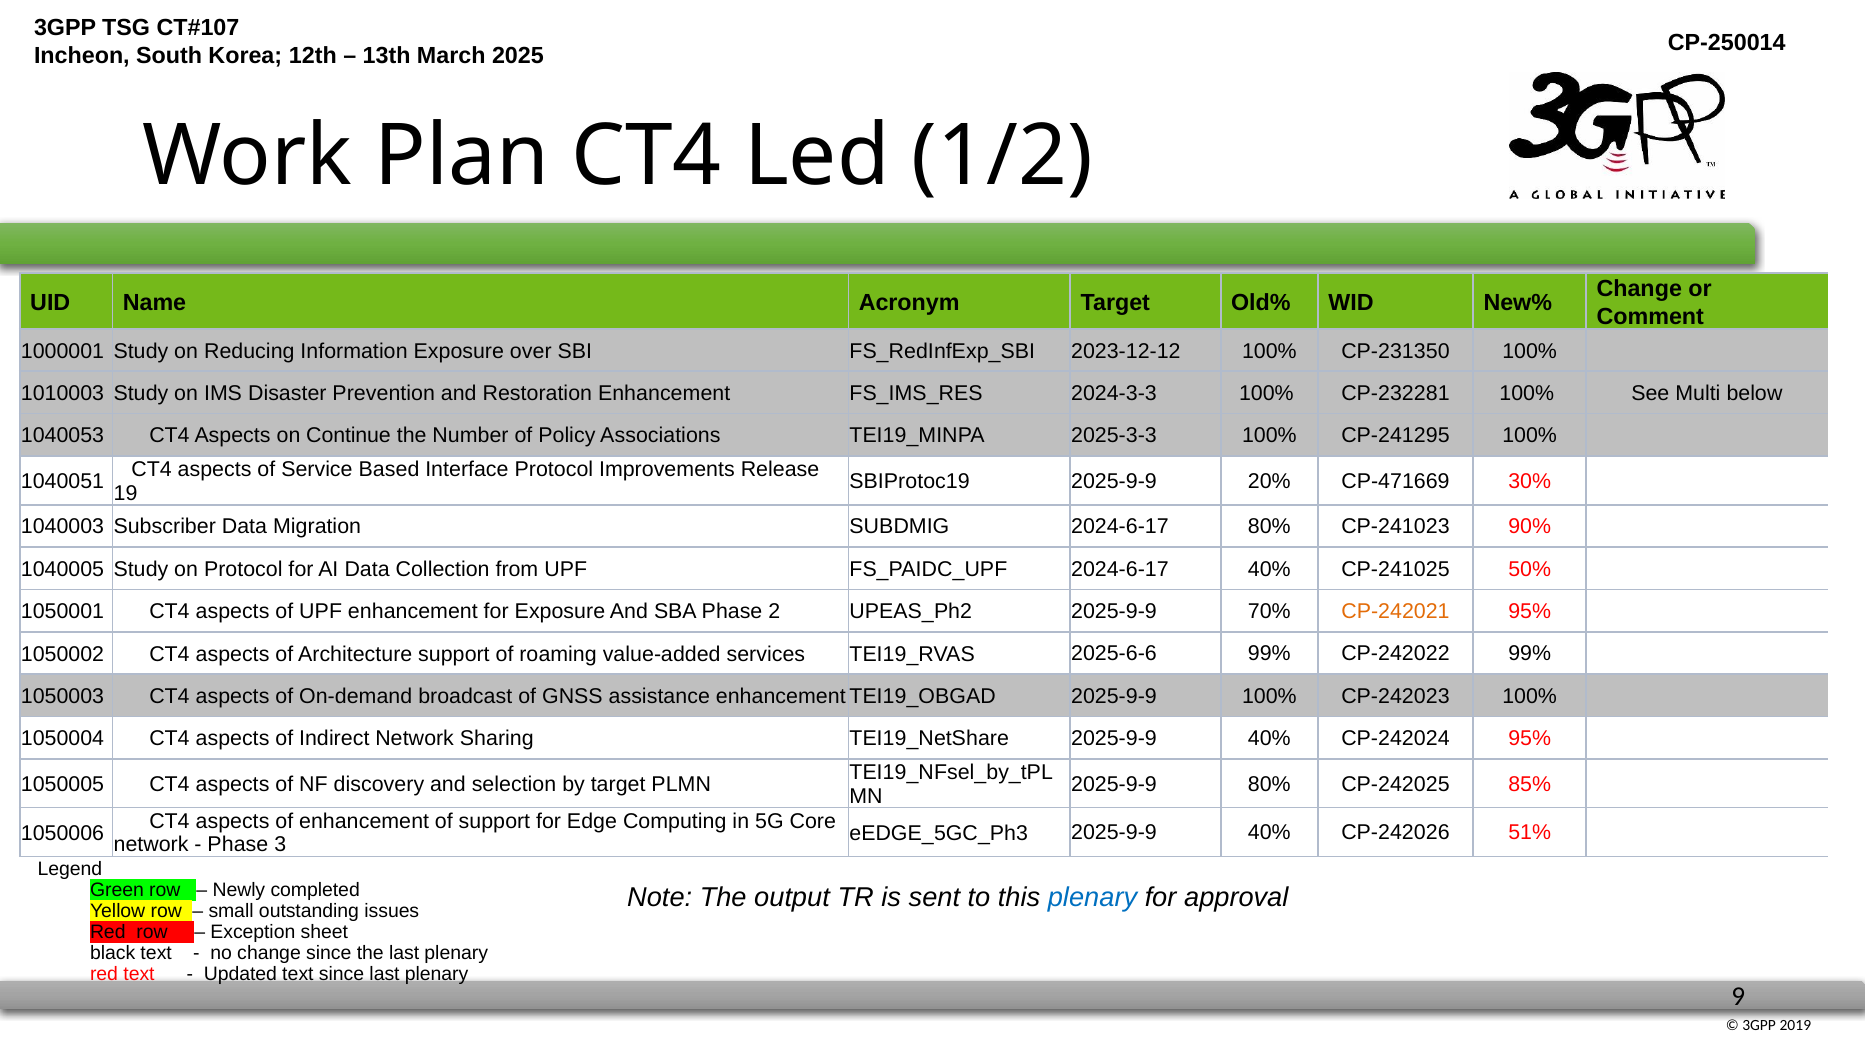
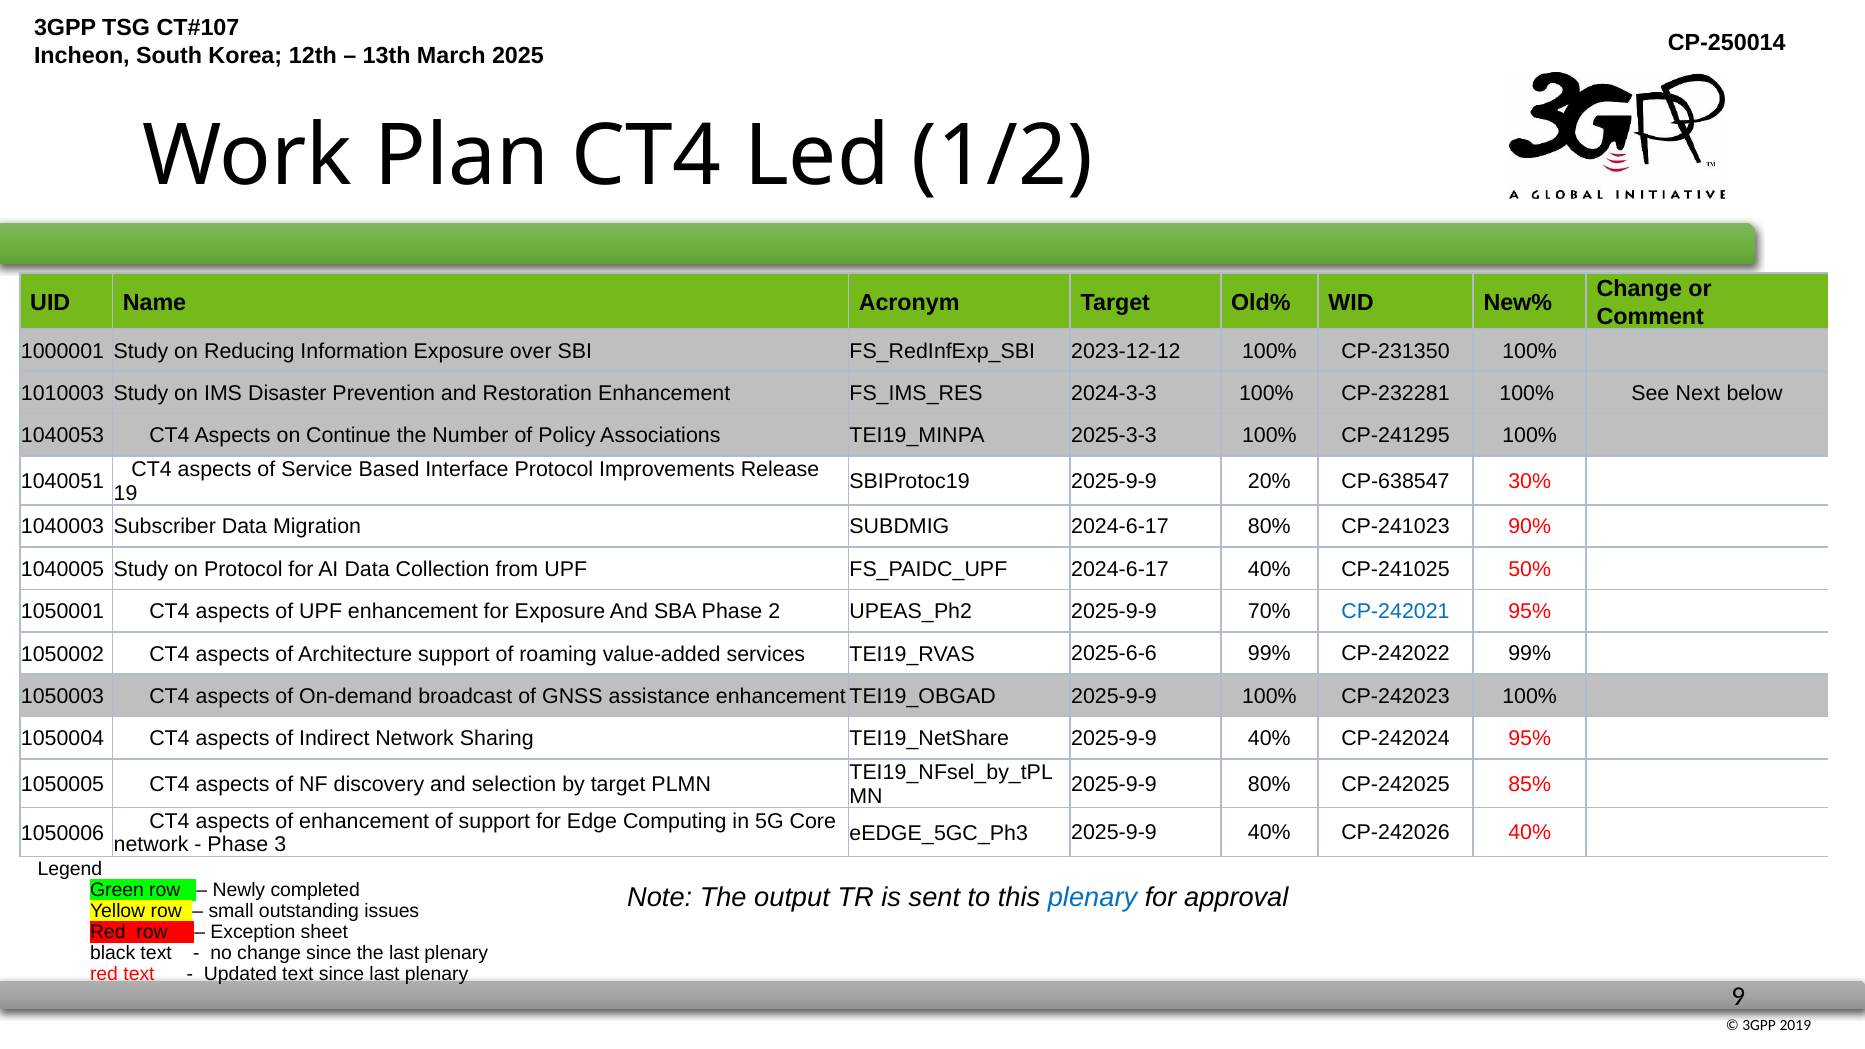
Multi: Multi -> Next (1698, 393)
CP-471669: CP-471669 -> CP-638547 (1395, 481)
CP-242021 colour: orange -> blue (1395, 612)
CP-242026 51%: 51% -> 40% (1530, 833)
